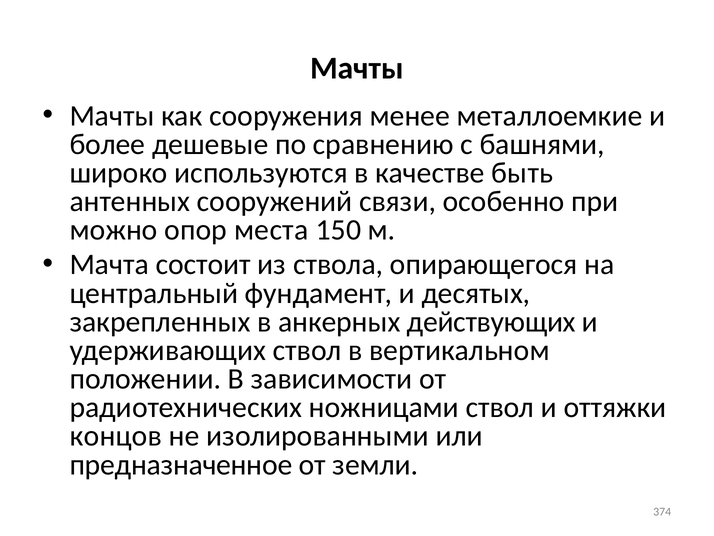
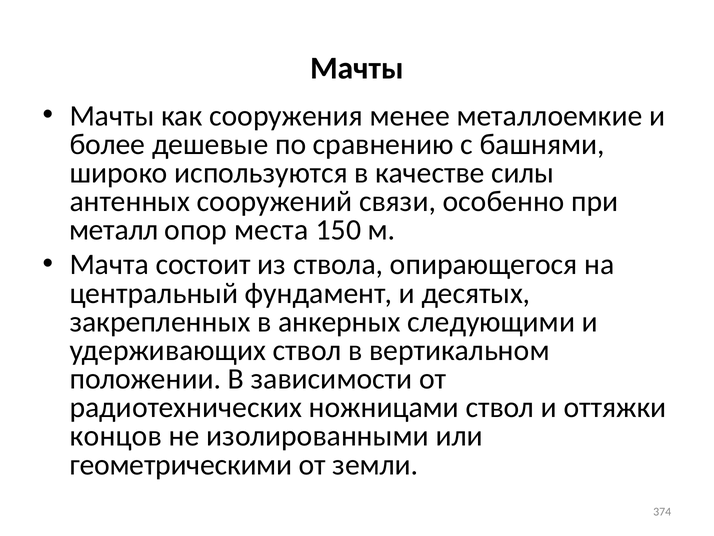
быть: быть -> силы (523, 173)
можно: можно -> металл (114, 230)
действующих: действующих -> следующими (491, 322)
предназначенное: предназначенное -> геометрическими (181, 464)
